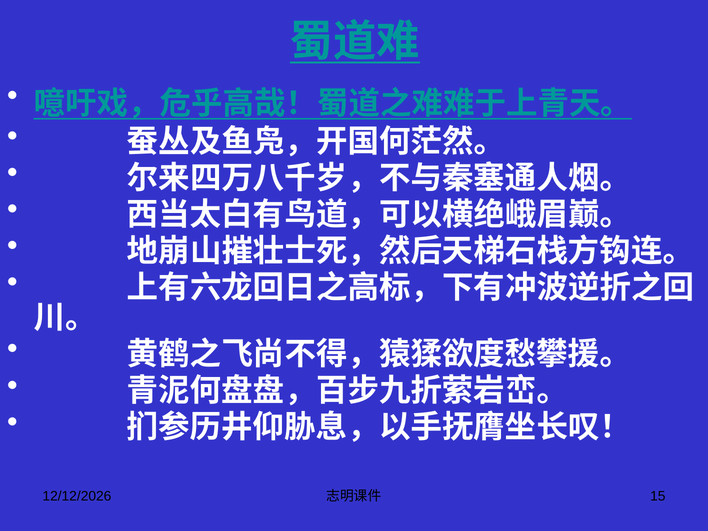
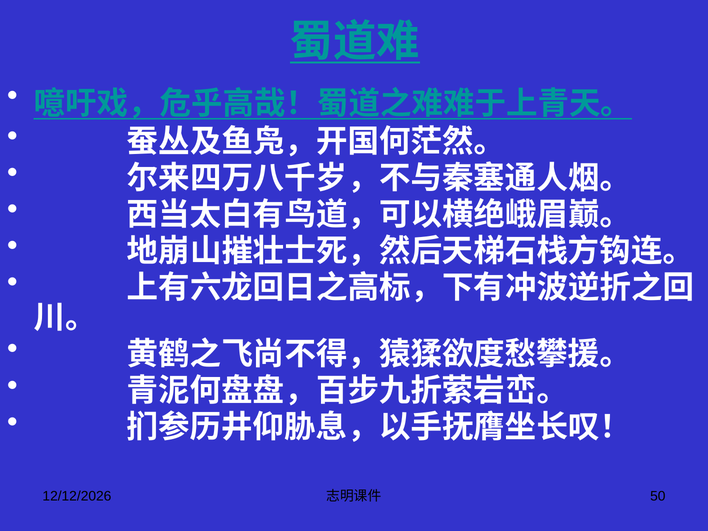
15: 15 -> 50 (658, 496)
